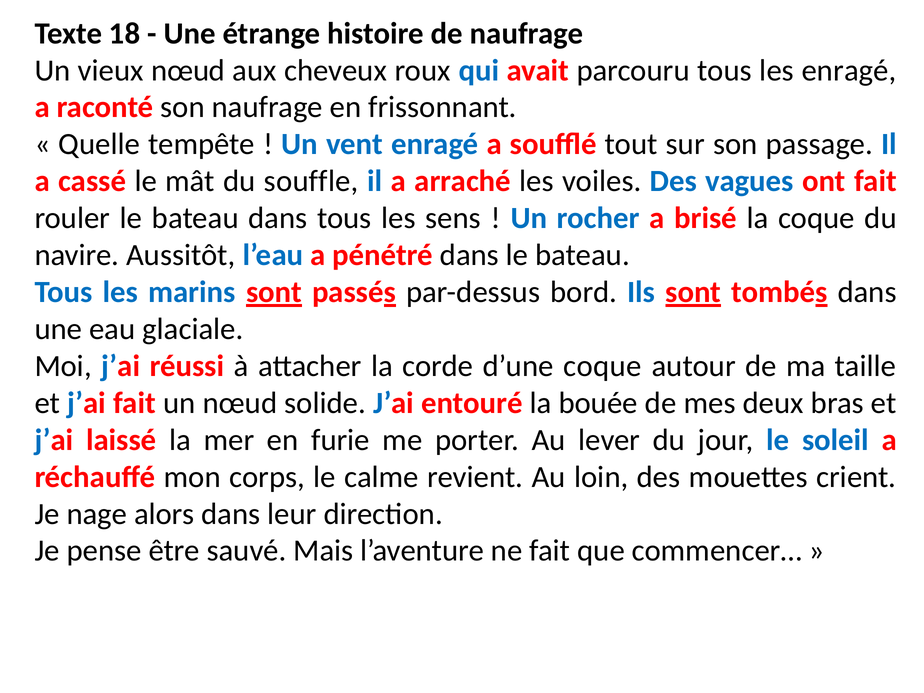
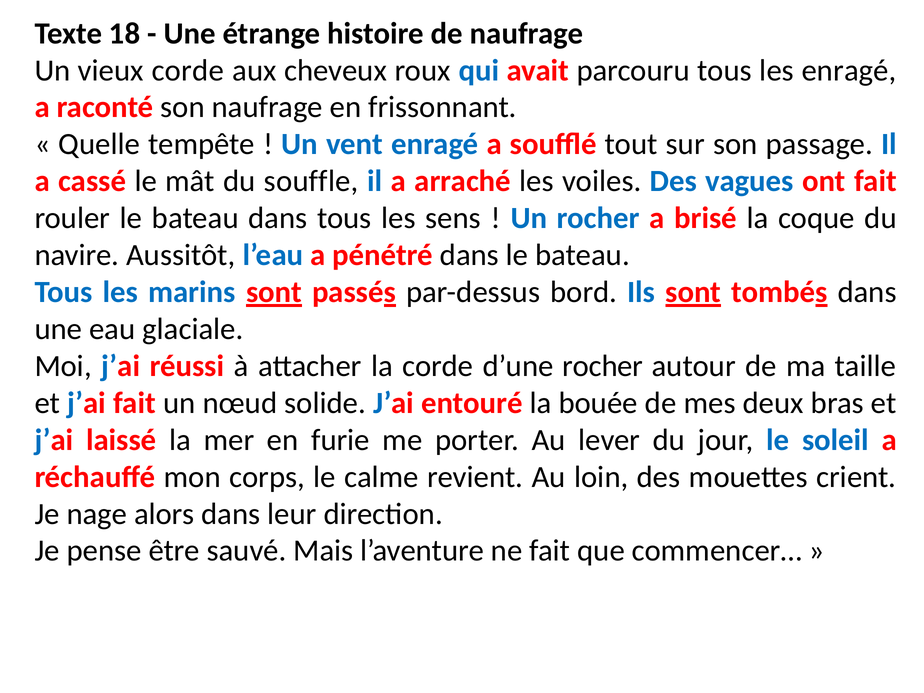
vieux nœud: nœud -> corde (188, 70)
d’une coque: coque -> rocher (603, 366)
